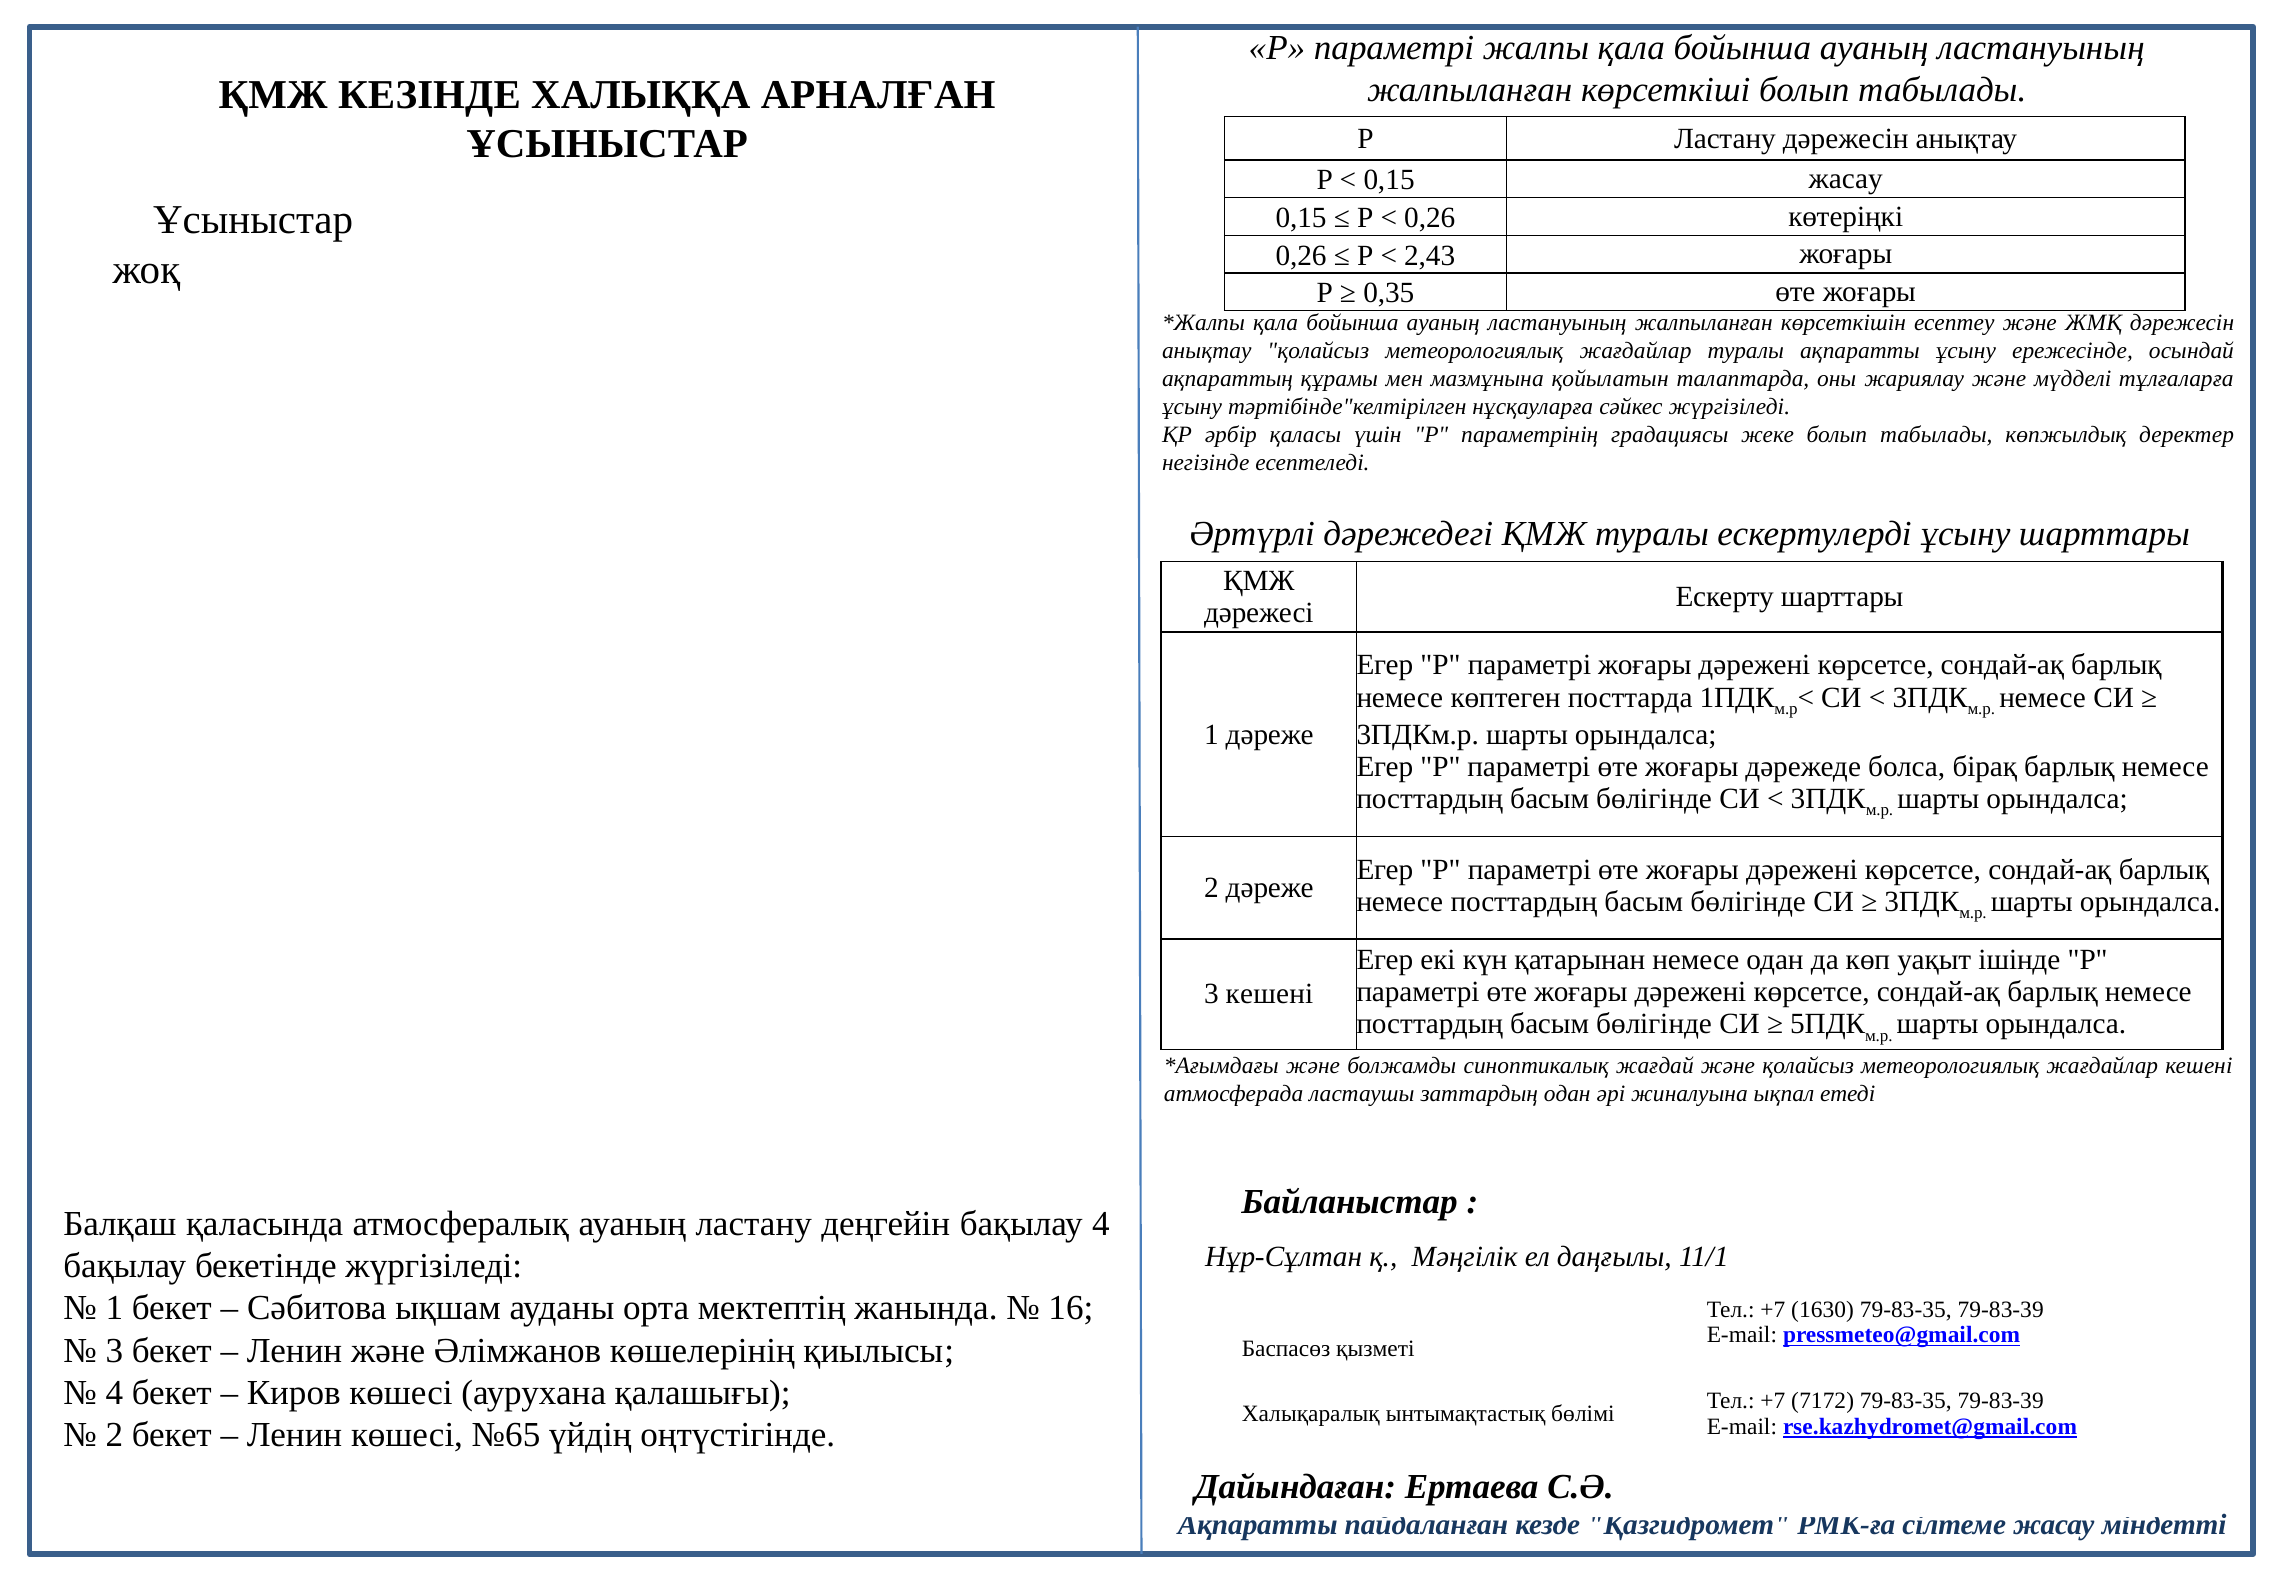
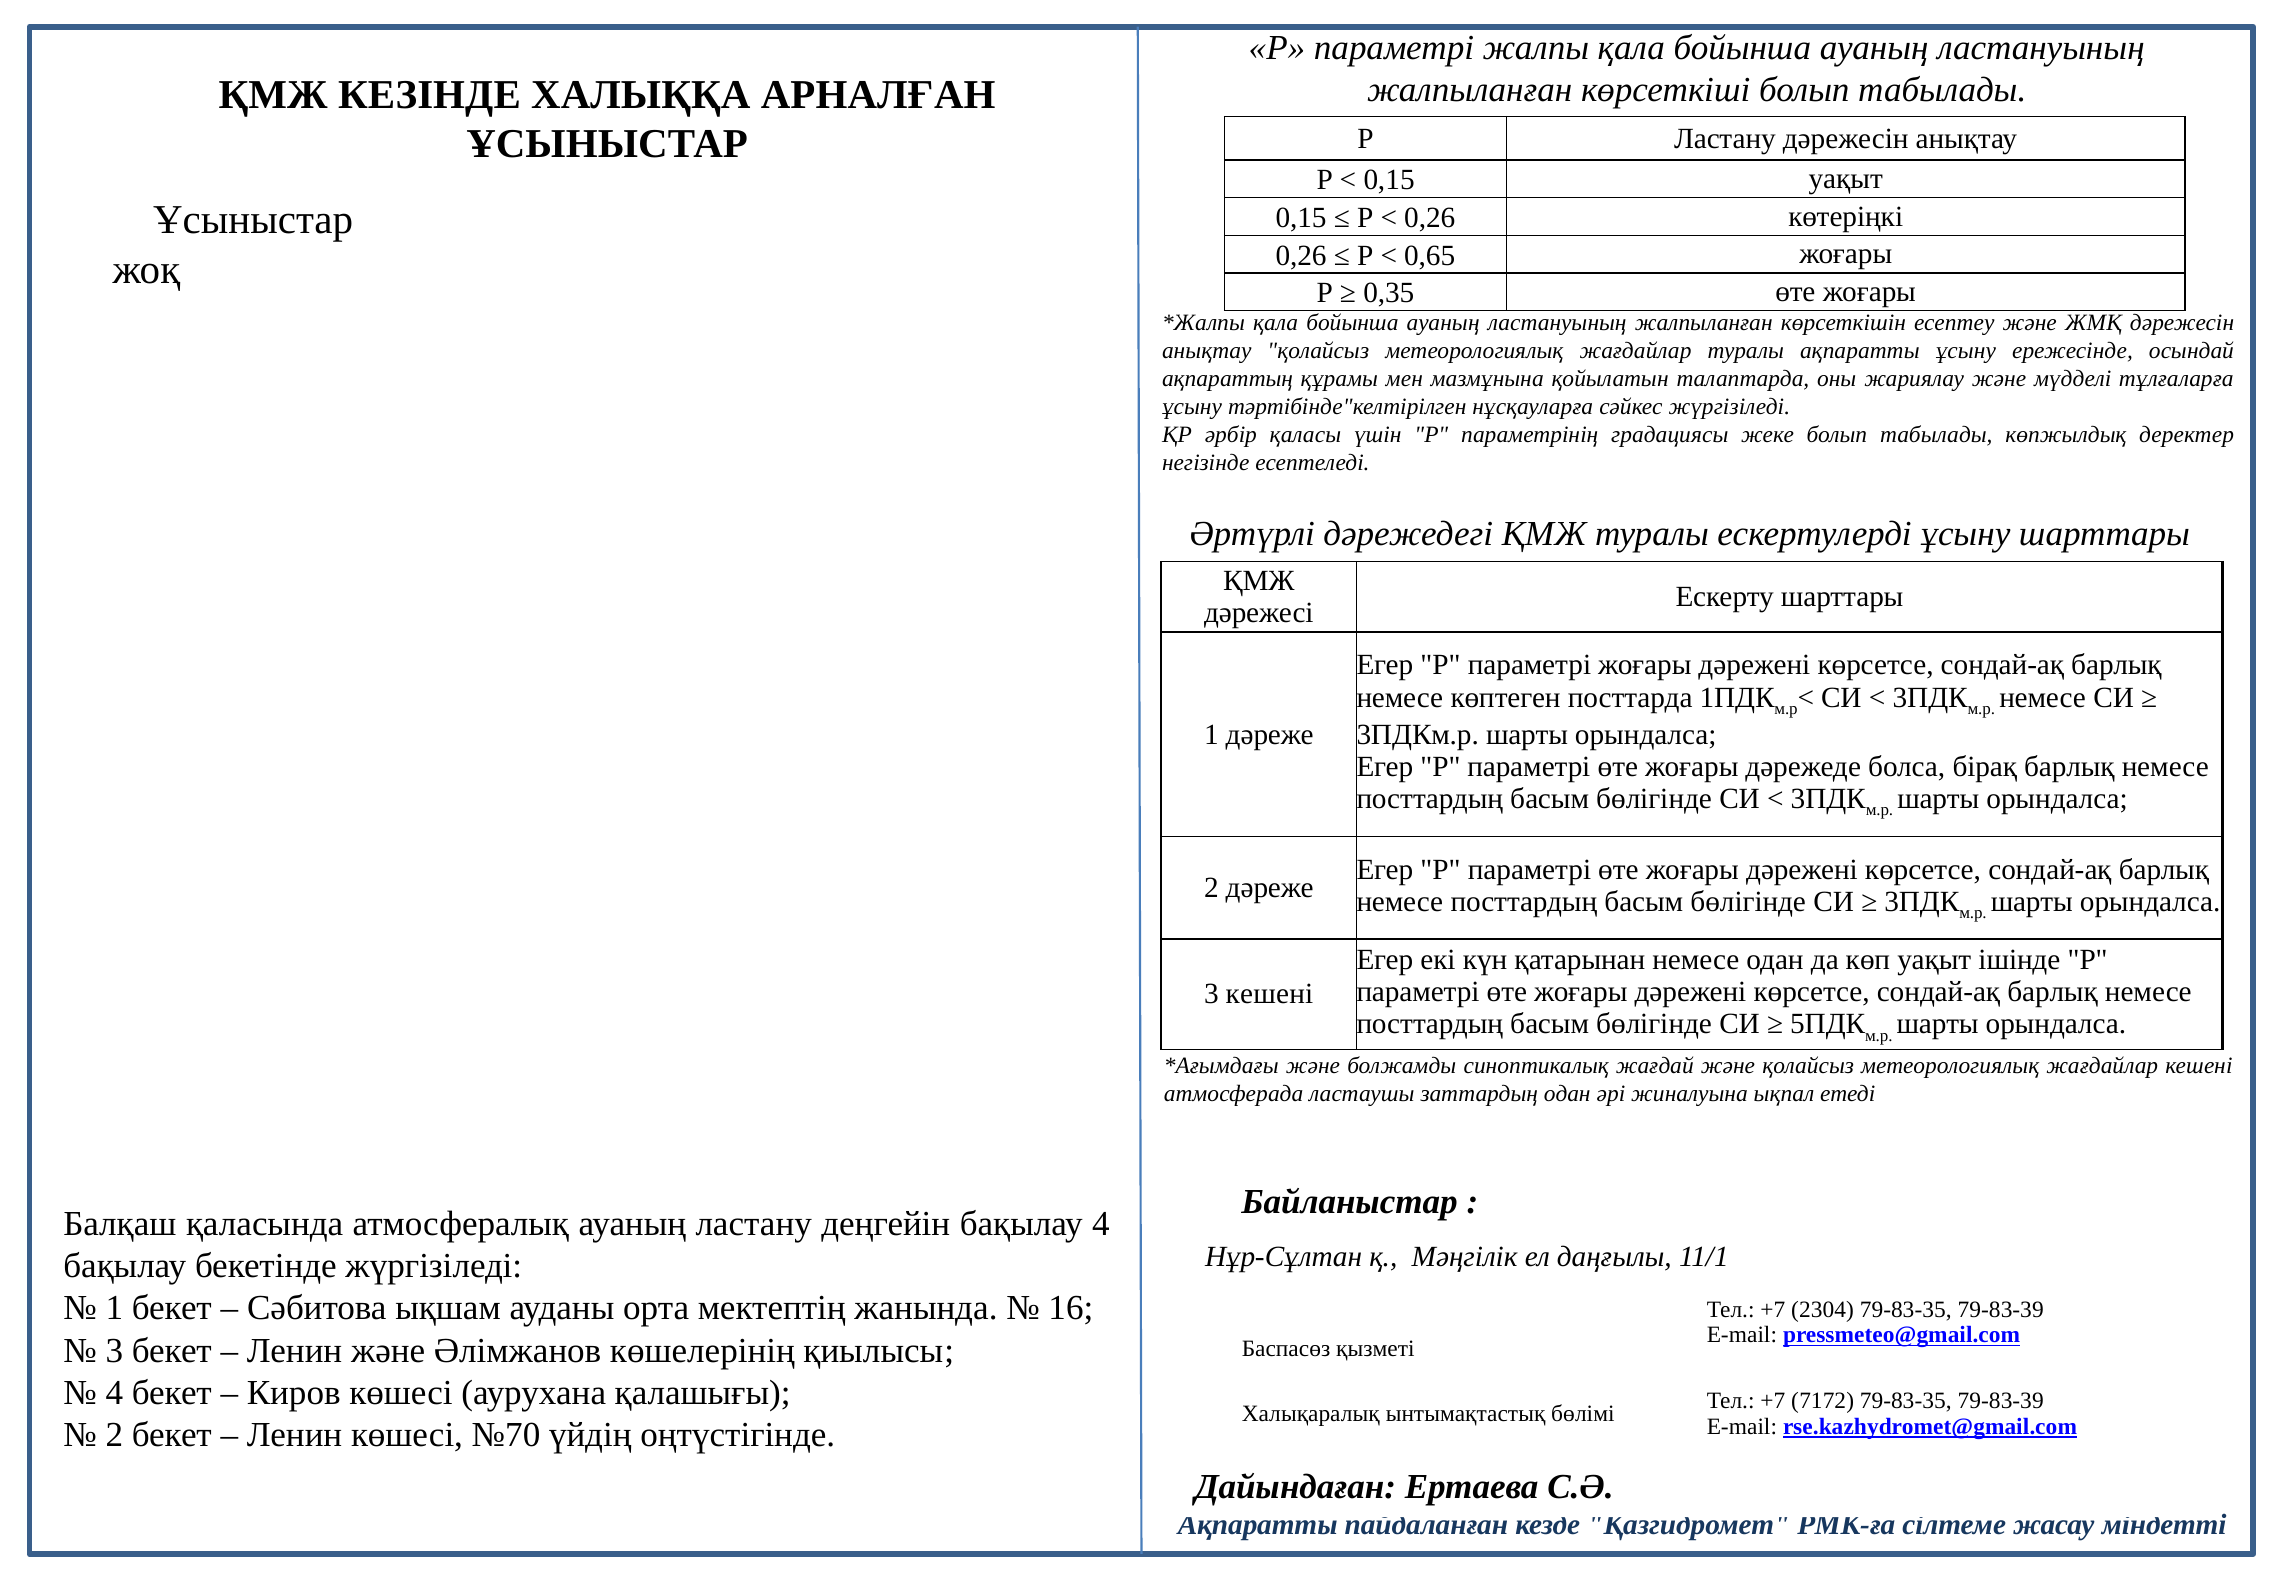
0,15 жасау: жасау -> уақыт (1846, 179)
2,43: 2,43 -> 0,65 (1430, 255)
1630: 1630 -> 2304 (1823, 1309)
№65: №65 -> №70 (506, 1434)
